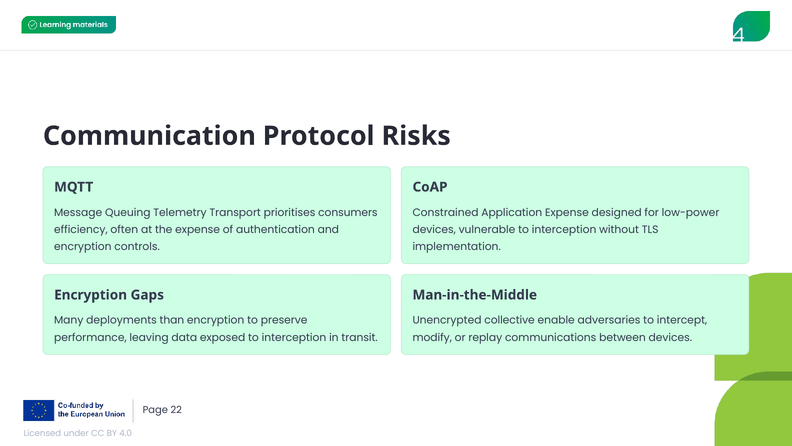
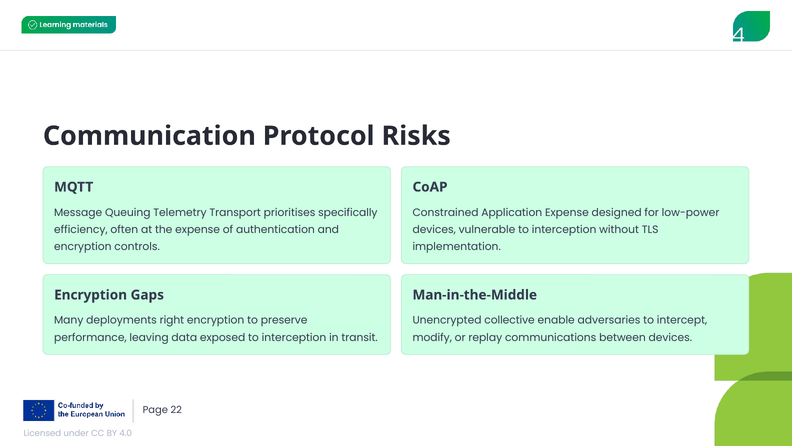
consumers: consumers -> specifically (348, 212)
than: than -> right (172, 320)
